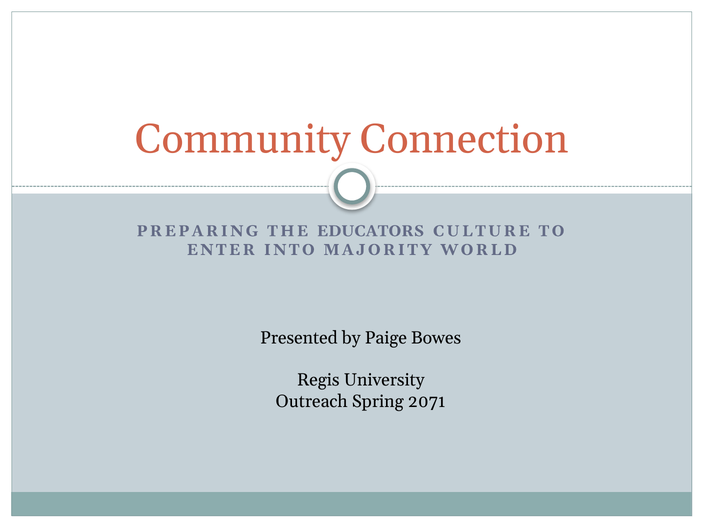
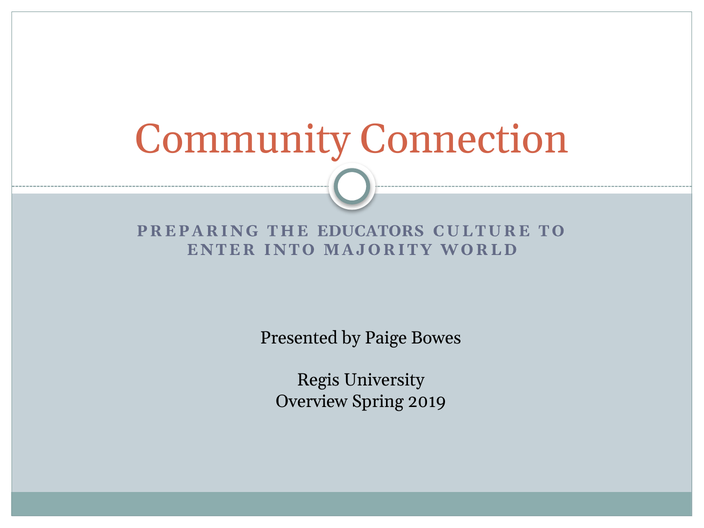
Outreach: Outreach -> Overview (312, 401)
2071: 2071 -> 2019 (427, 401)
